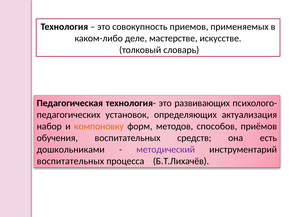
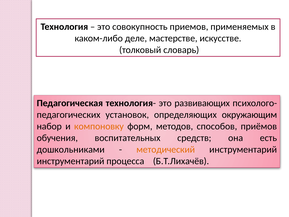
актуализация: актуализация -> окружающим (249, 115)
методический colour: purple -> orange (166, 149)
воспитательных: воспитательных -> инструментарий (71, 161)
